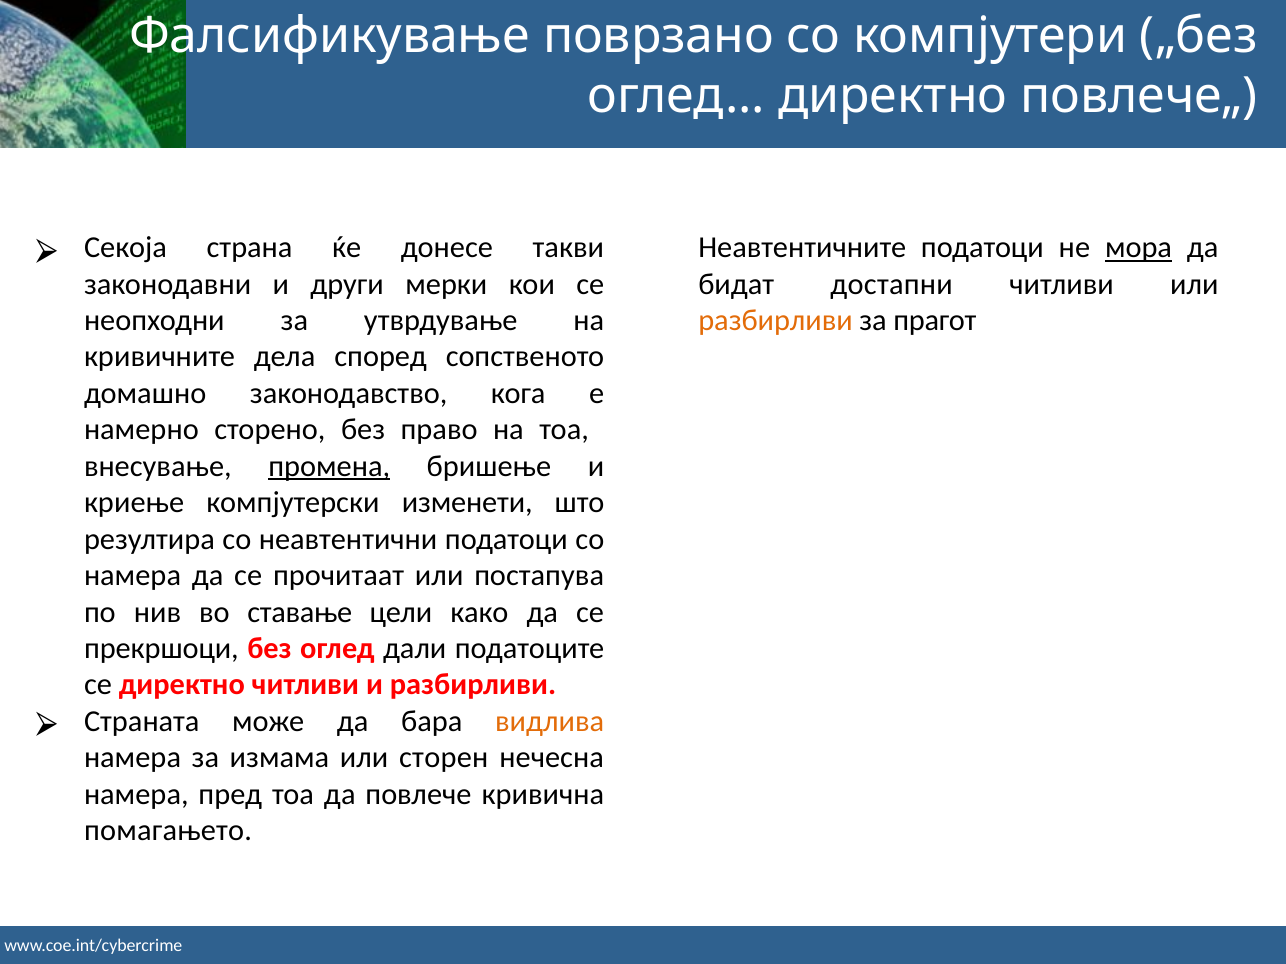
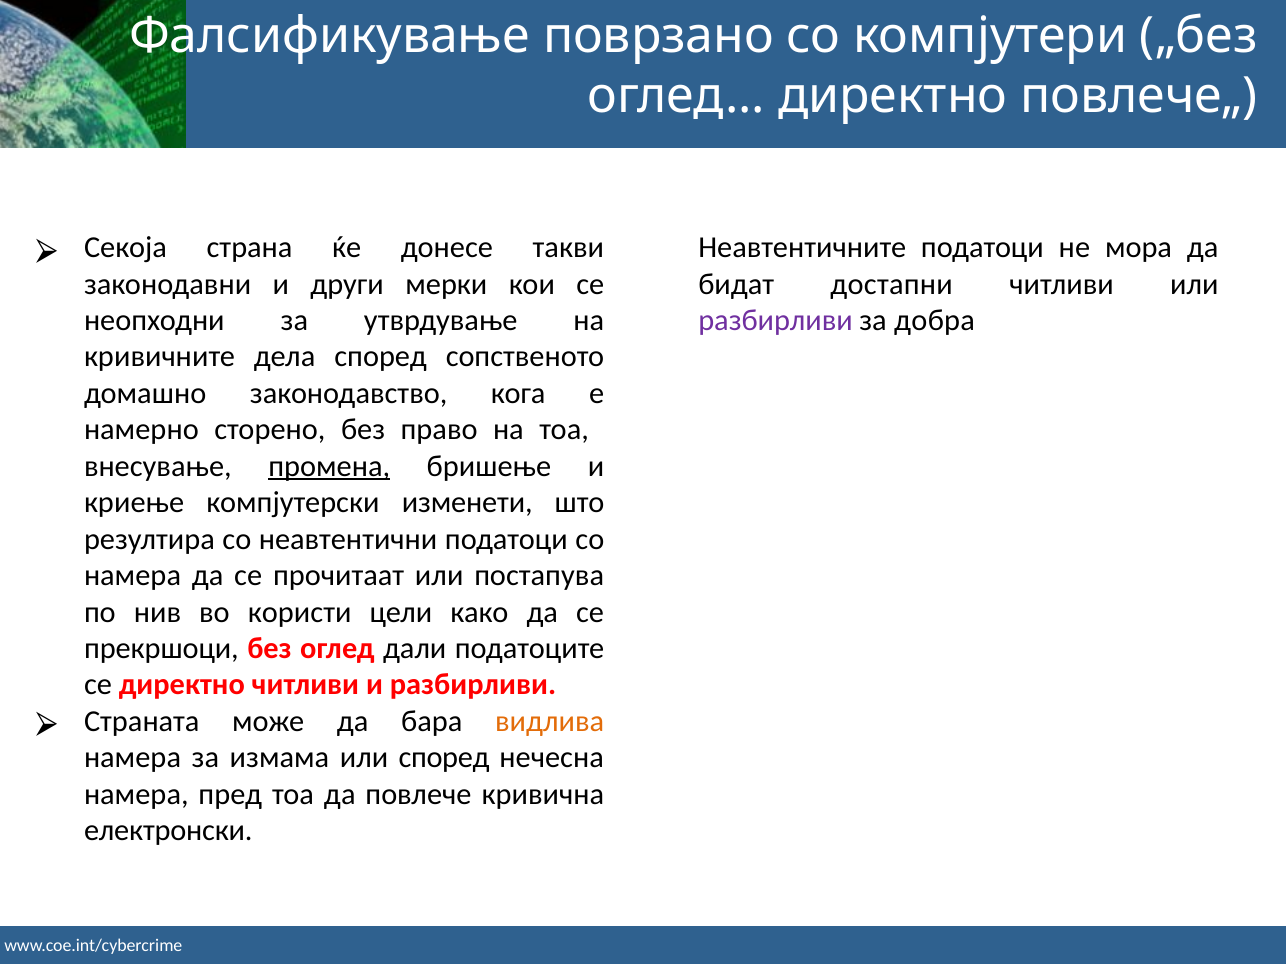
мора underline: present -> none (1139, 248)
разбирливи colour: orange -> purple (776, 321)
прагот: прагот -> добра (935, 321)
ставање: ставање -> користи (300, 612)
или сторен: сторен -> според (444, 758)
помагањето: помагањето -> електронски (168, 831)
